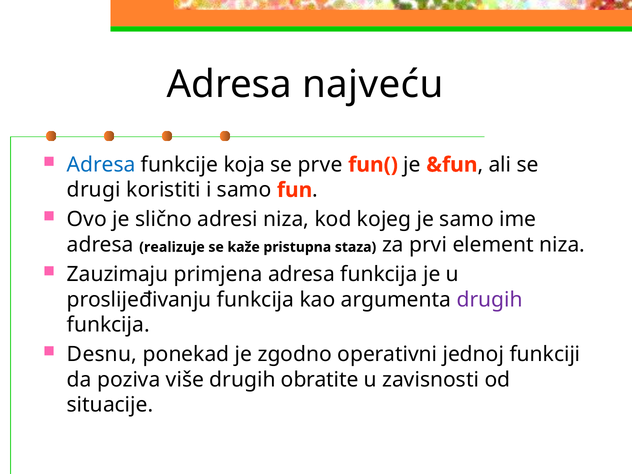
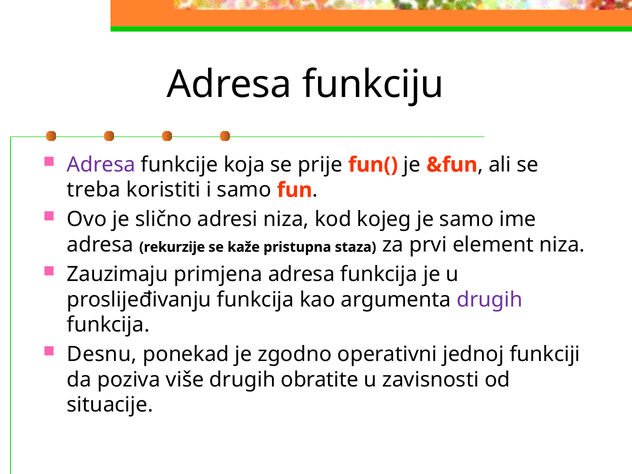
najveću: najveću -> funkciju (373, 84)
Adresa colour: blue -> purple (101, 165)
prve: prve -> prije (320, 165)
drugi: drugi -> treba (94, 190)
realizuje: realizuje -> rekurzije (172, 247)
